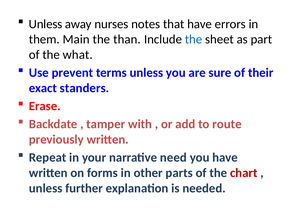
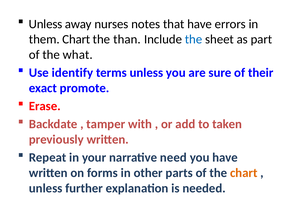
them Main: Main -> Chart (76, 39)
prevent: prevent -> identify (72, 73)
standers: standers -> promote (85, 88)
route: route -> taken (227, 124)
chart colour: red -> orange (244, 173)
